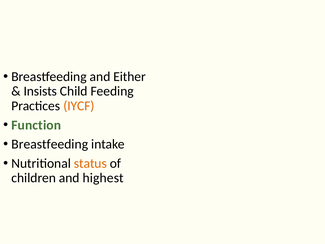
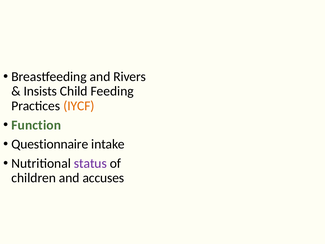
Either: Either -> Rivers (130, 77)
Breastfeeding: Breastfeeding -> Questionnaire (50, 144)
status colour: orange -> purple (90, 163)
highest: highest -> accuses (103, 178)
